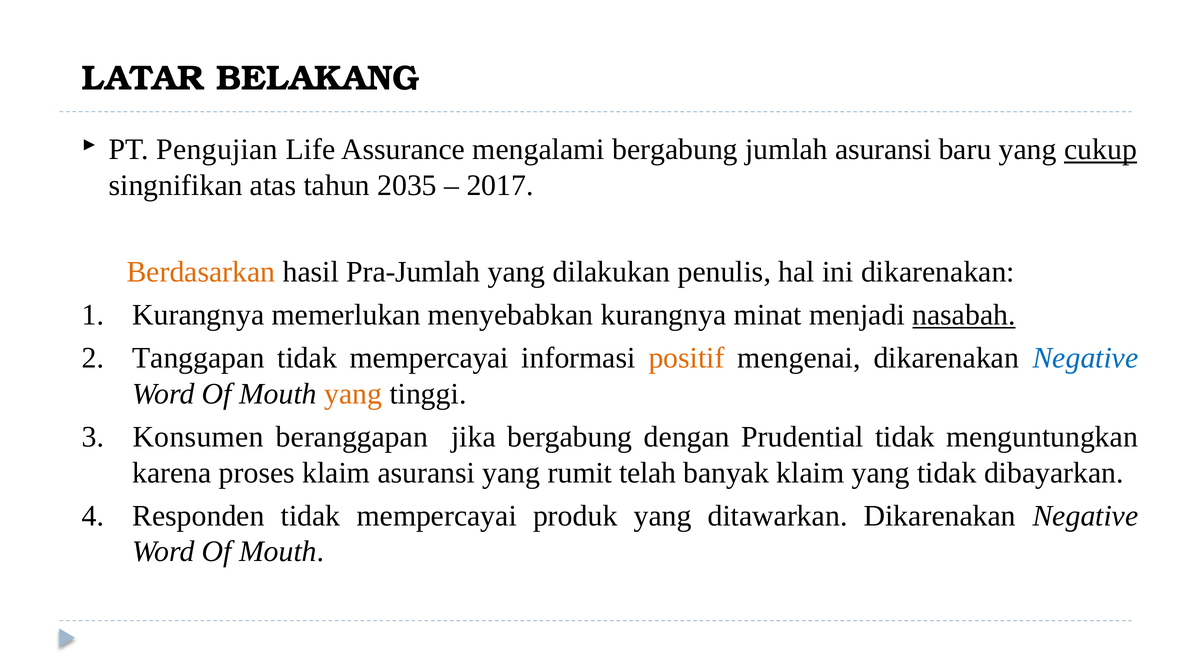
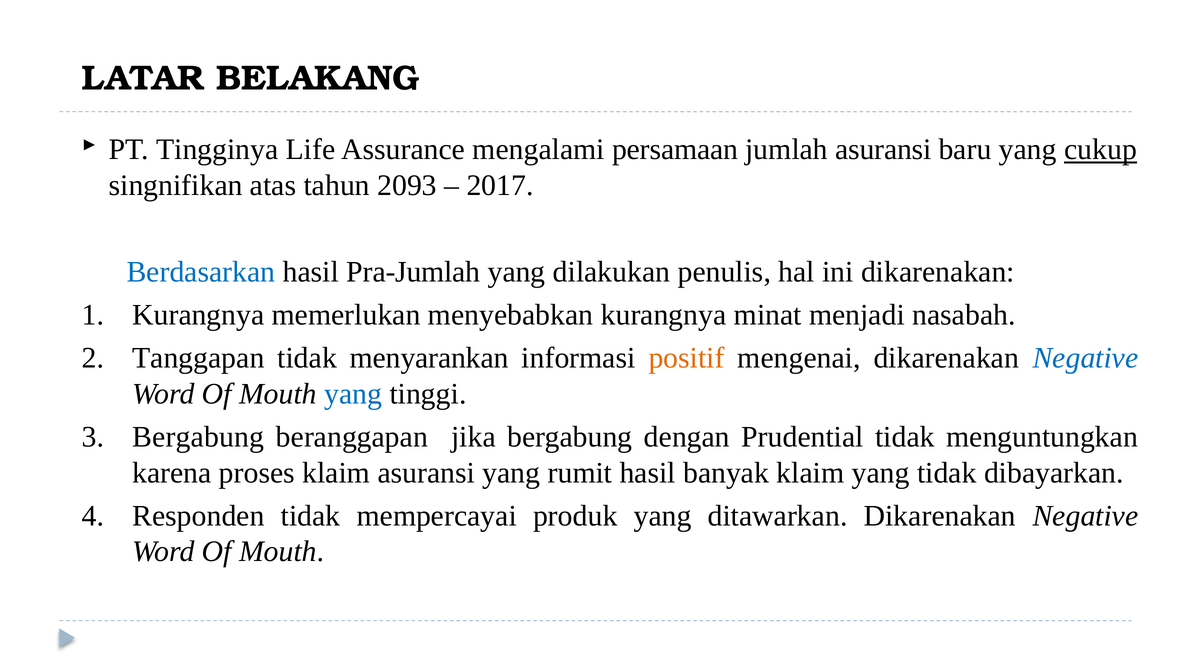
Pengujian: Pengujian -> Tingginya (217, 150)
mengalami bergabung: bergabung -> persamaan (675, 150)
2035: 2035 -> 2093 (407, 185)
Berdasarkan colour: orange -> blue (201, 272)
nasabah underline: present -> none (964, 315)
mempercayai: mempercayai -> menyarankan (429, 358)
yang colour: orange -> blue (353, 394)
Konsumen: Konsumen -> Bergabung (198, 437)
rumit telah: telah -> hasil (648, 473)
